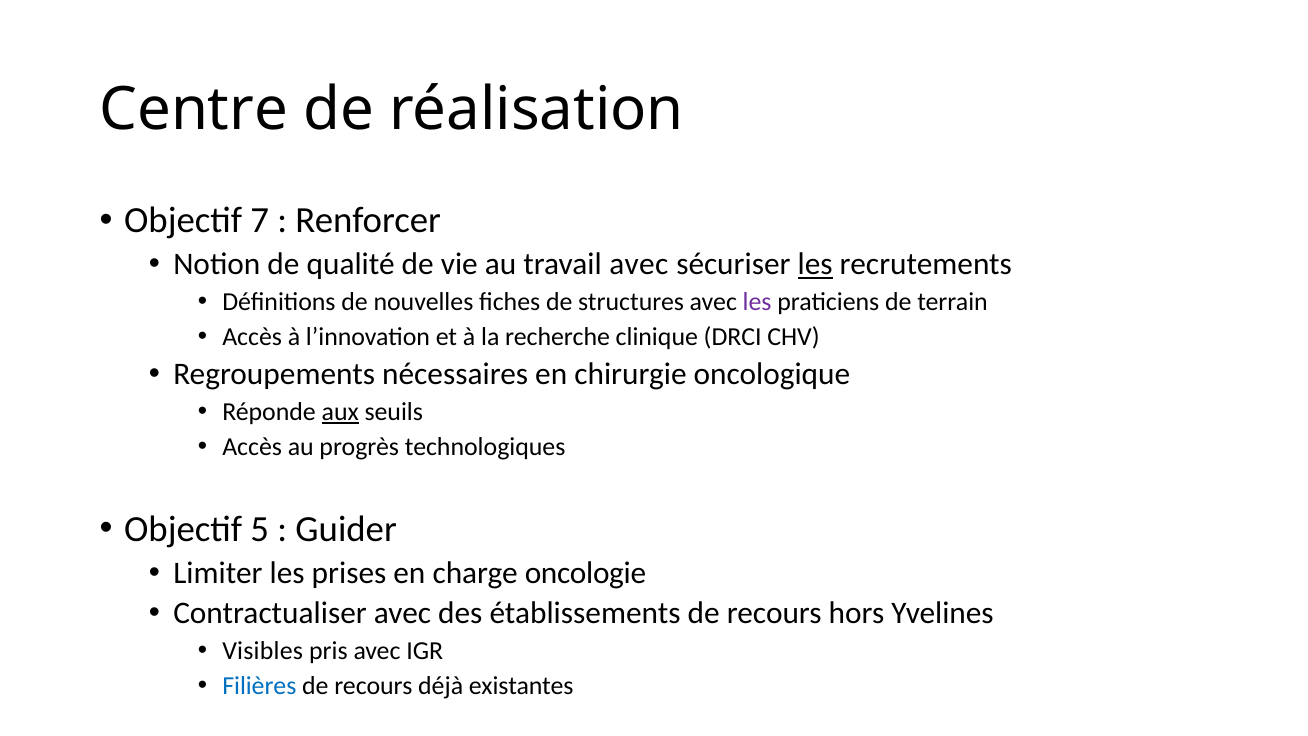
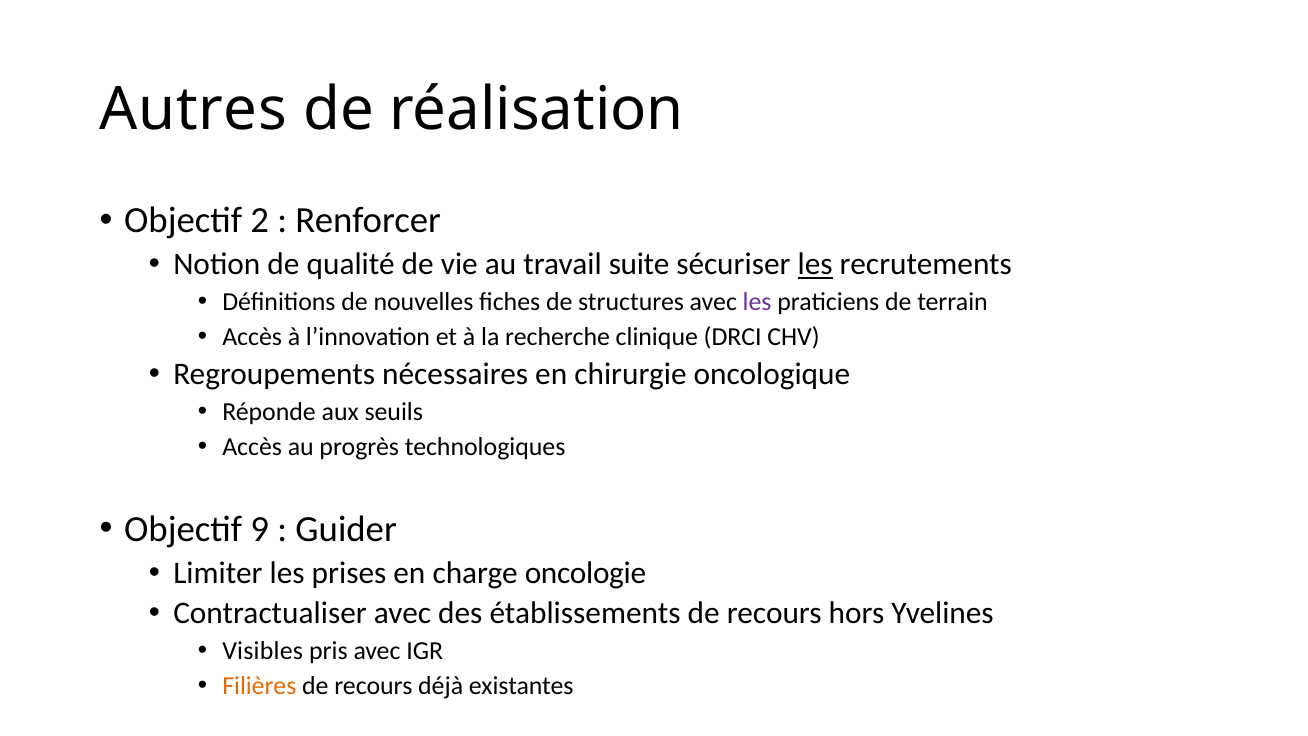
Centre: Centre -> Autres (193, 110)
7: 7 -> 2 (260, 220)
travail avec: avec -> suite (639, 264)
aux underline: present -> none (340, 412)
5: 5 -> 9 (260, 529)
Filières colour: blue -> orange (259, 686)
